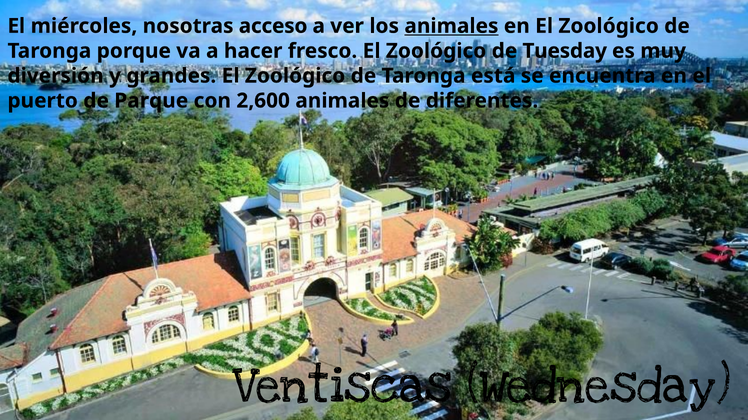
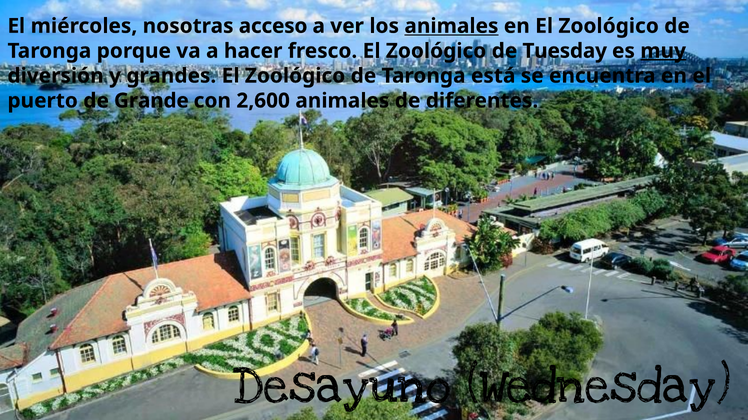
muy underline: none -> present (663, 51)
Parque: Parque -> Grande (151, 101)
Ventiscas: Ventiscas -> Desayuno (342, 386)
